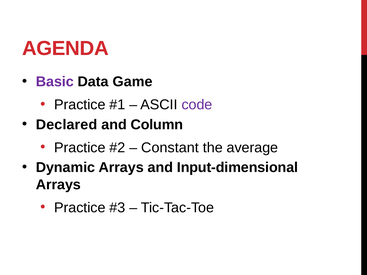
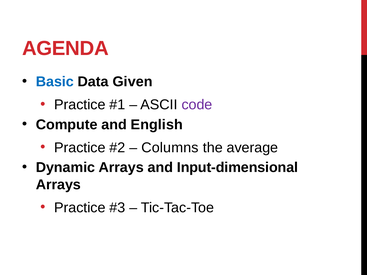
Basic colour: purple -> blue (55, 82)
Game: Game -> Given (133, 82)
Declared: Declared -> Compute (67, 125)
Column: Column -> English (157, 125)
Constant: Constant -> Columns (170, 148)
